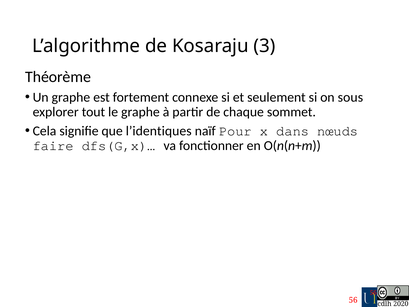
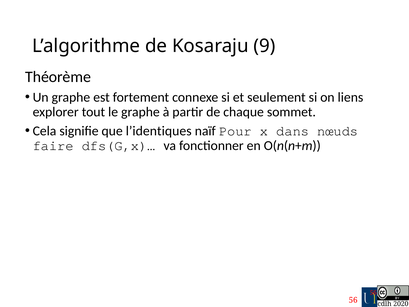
3: 3 -> 9 (265, 46)
sous: sous -> liens (350, 97)
